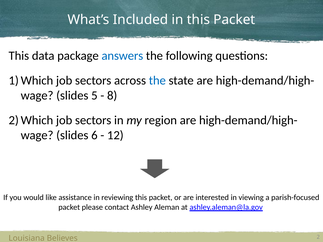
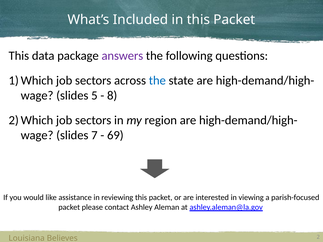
answers colour: blue -> purple (122, 56)
6: 6 -> 7 (94, 135)
12: 12 -> 69 (115, 135)
